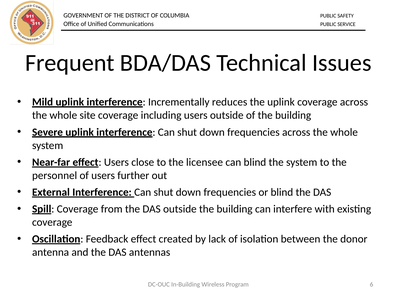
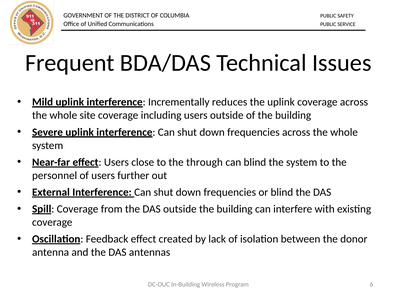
licensee: licensee -> through (204, 162)
